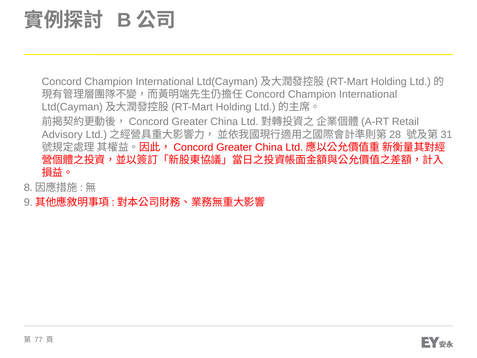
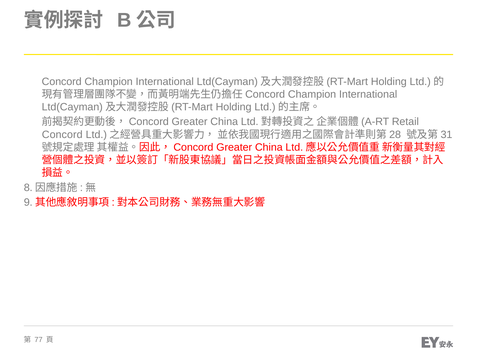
Advisory: Advisory -> Concord (62, 134)
